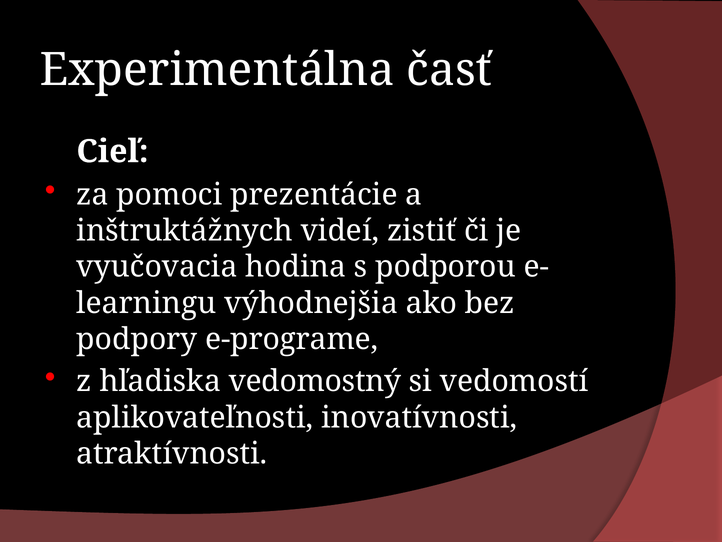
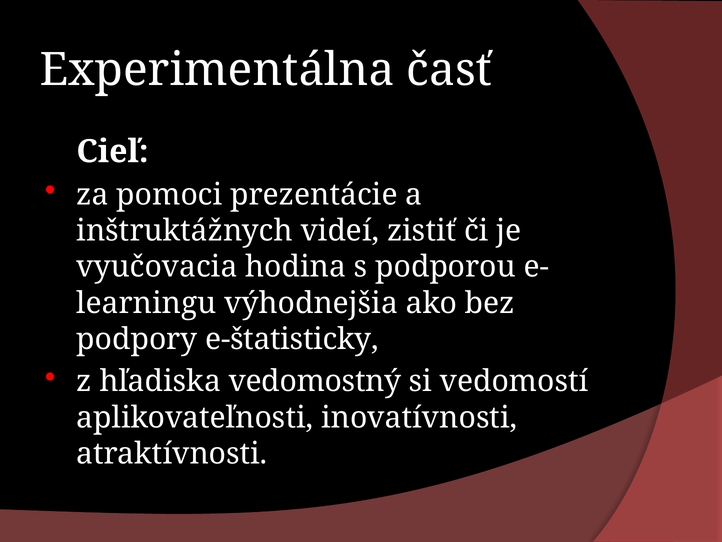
e-programe: e-programe -> e-štatisticky (292, 339)
